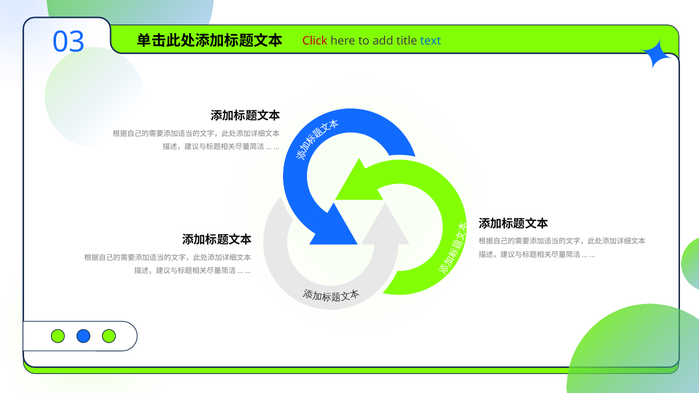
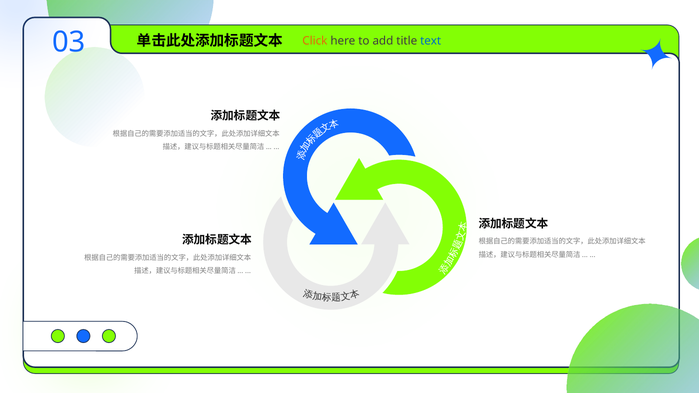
Click colour: red -> orange (315, 41)
